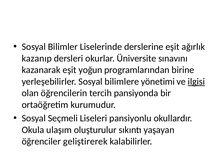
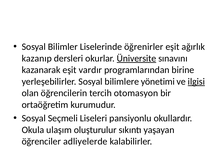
derslerine: derslerine -> öğrenirler (144, 47)
Üniversite underline: none -> present (136, 58)
yoğun: yoğun -> vardır (90, 70)
pansiyonda: pansiyonda -> otomasyon (136, 93)
geliştirerek: geliştirerek -> adliyelerde (85, 141)
